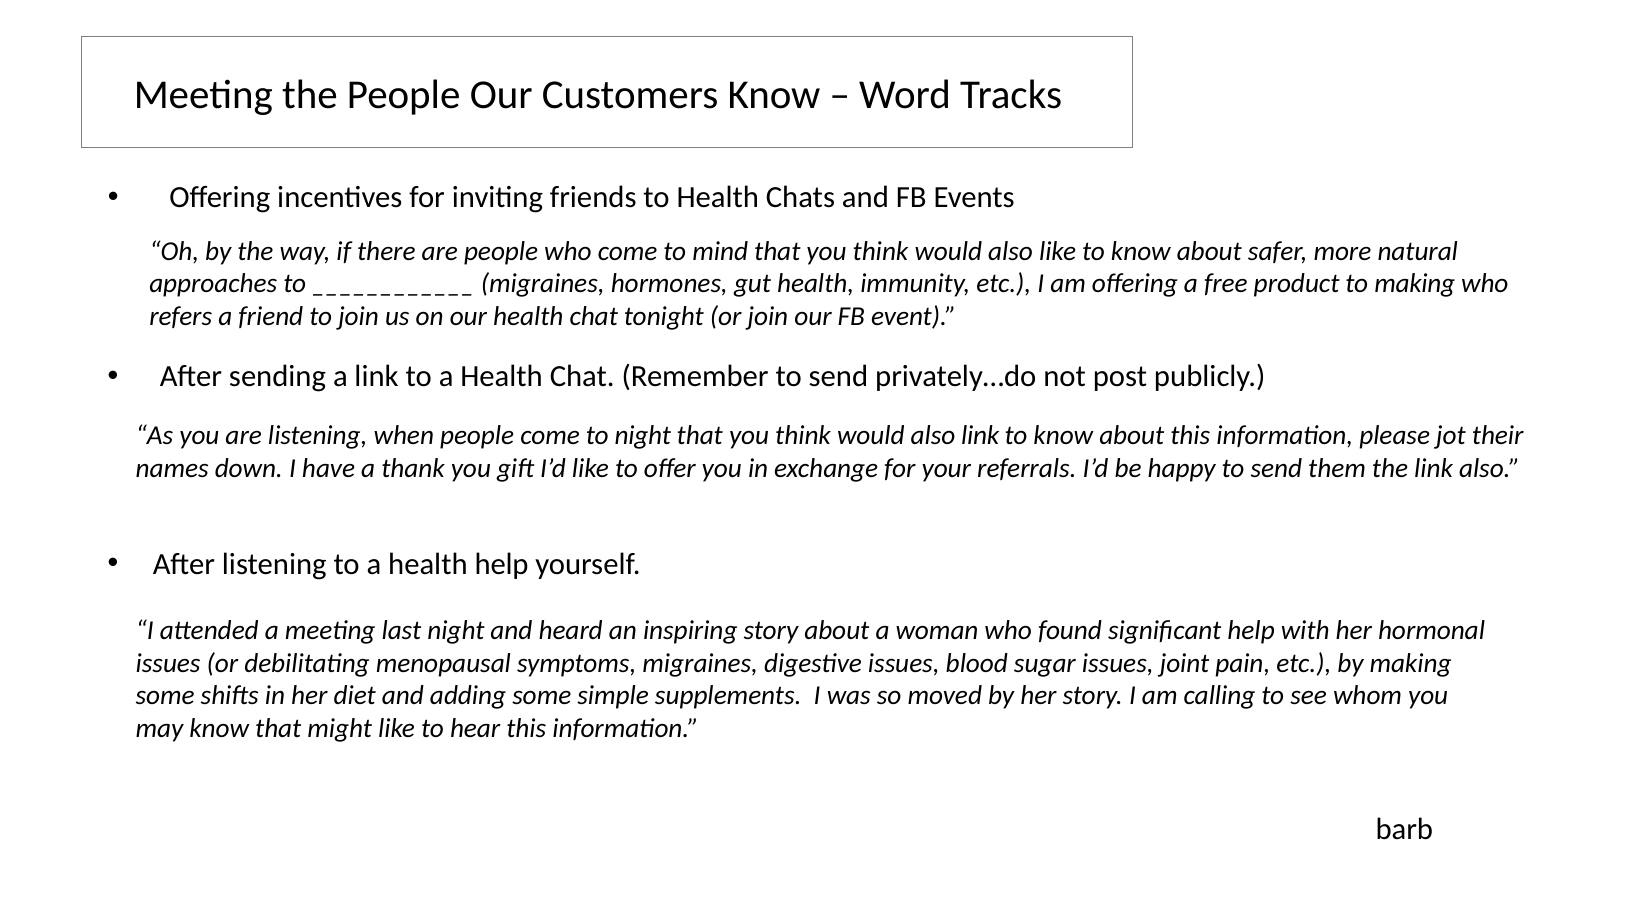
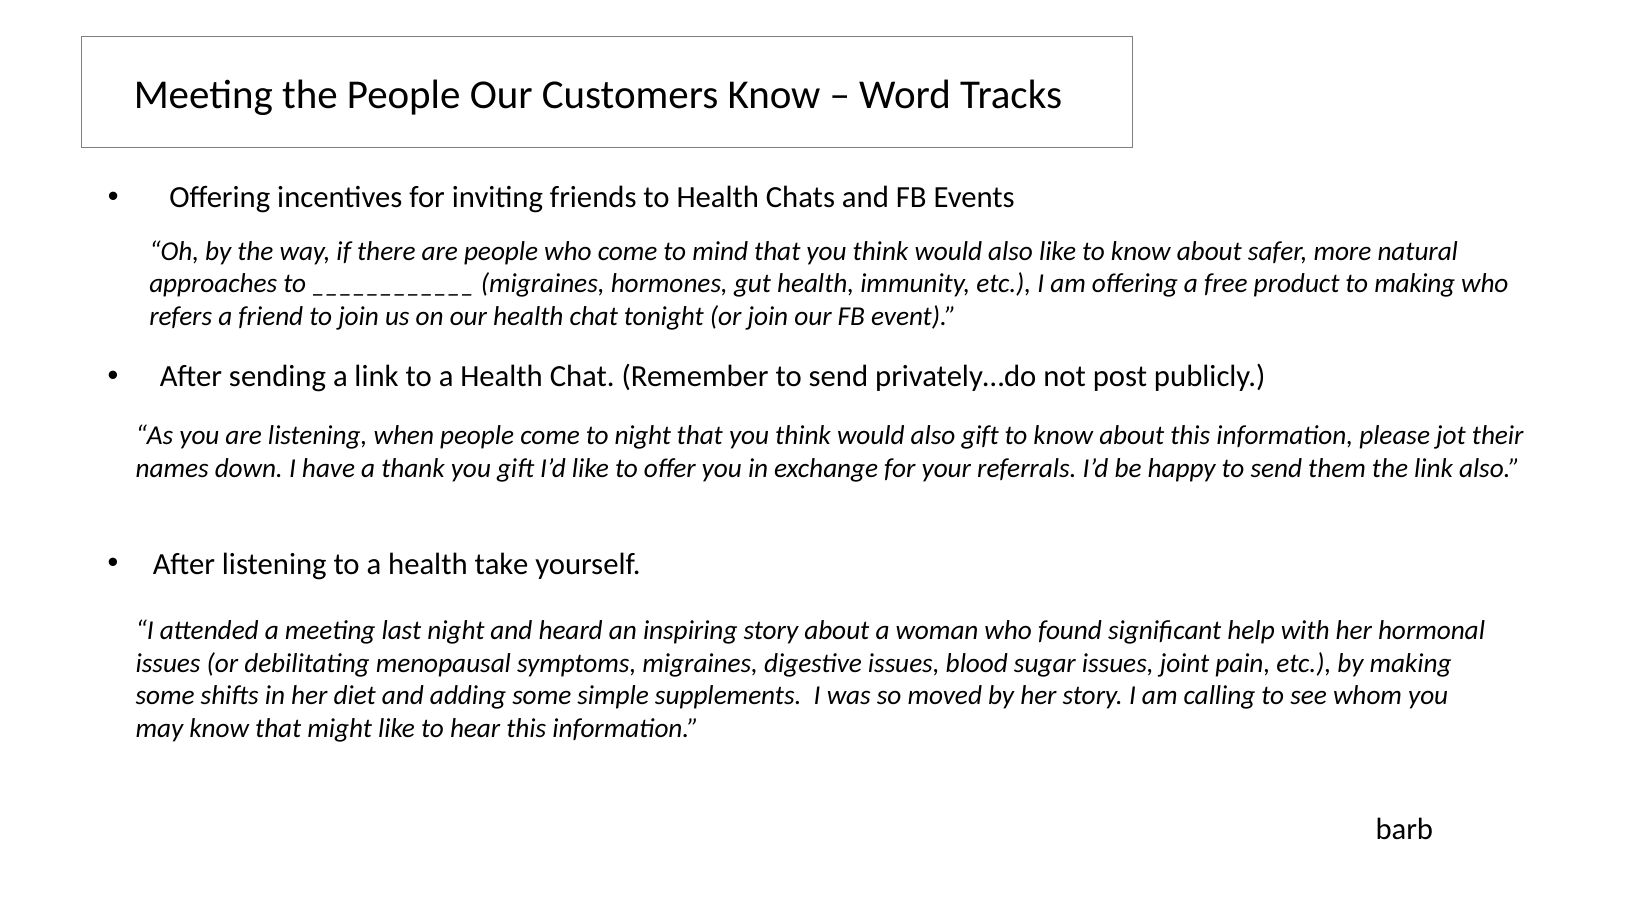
also link: link -> gift (980, 436)
health help: help -> take (502, 564)
